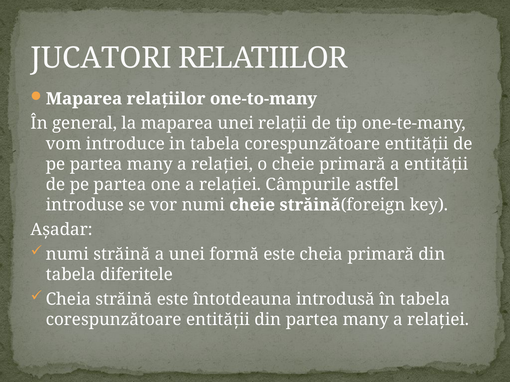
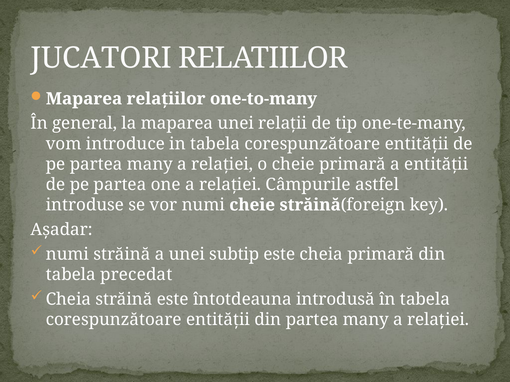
formă: formă -> subtip (234, 254)
diferitele: diferitele -> precedat (136, 275)
